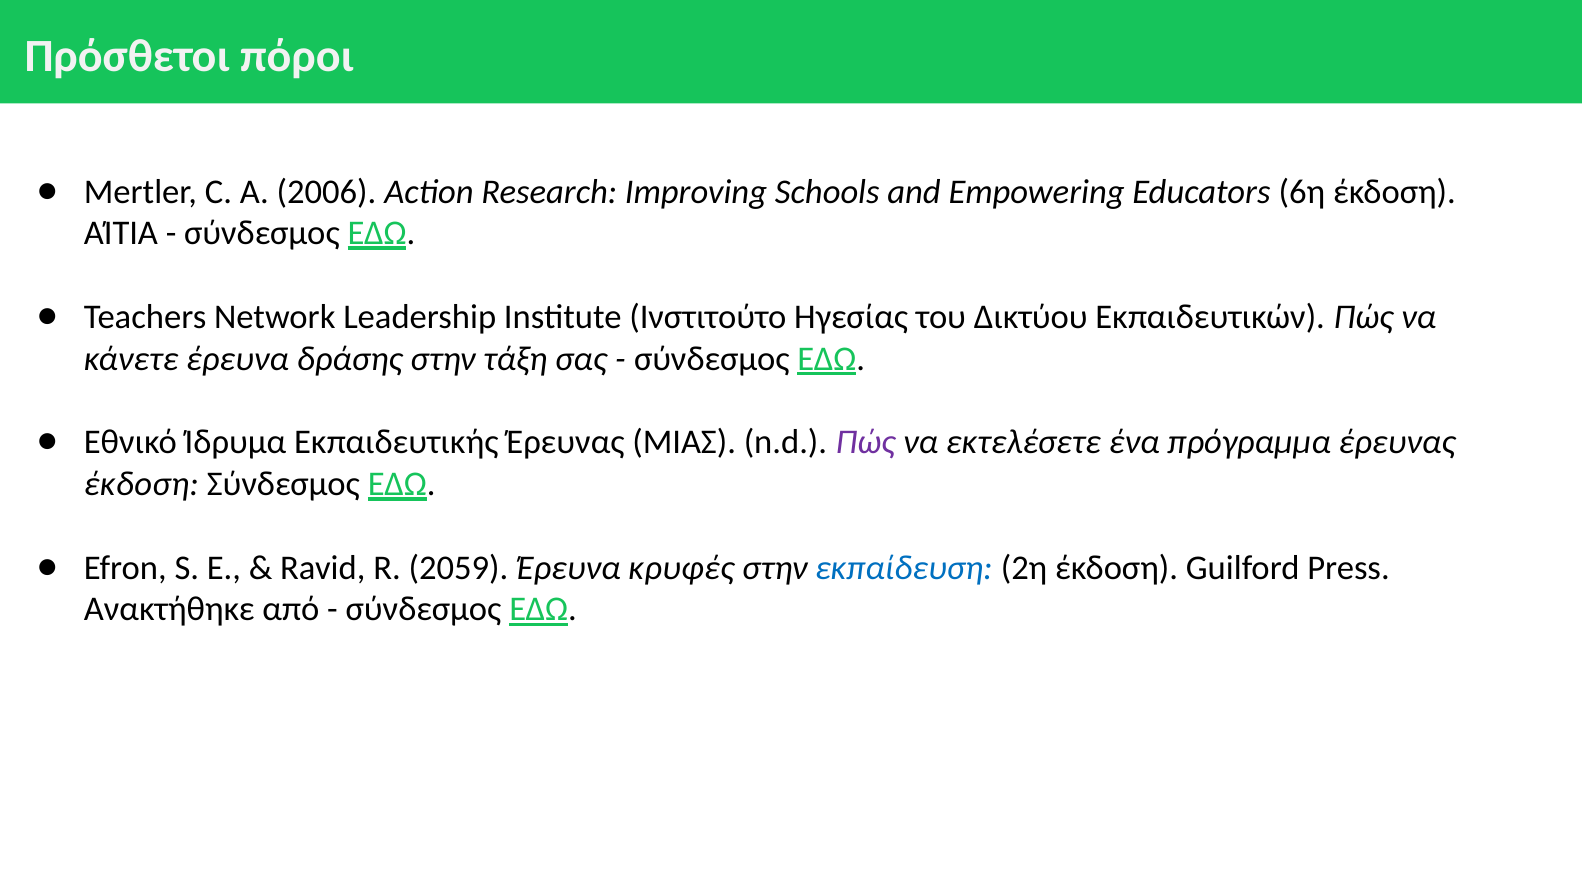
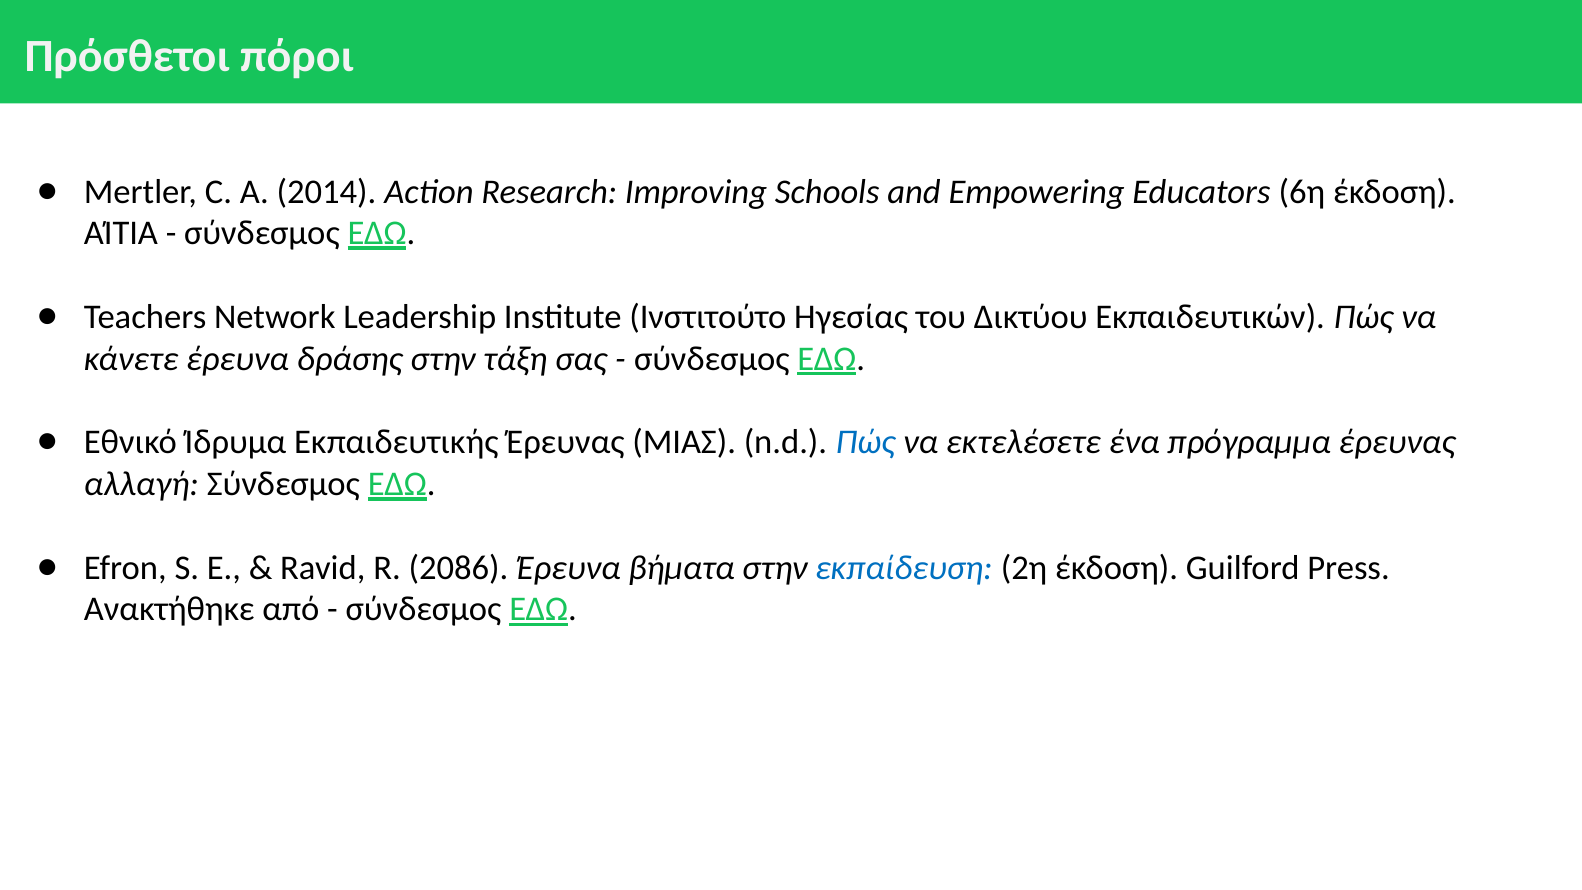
2006: 2006 -> 2014 (326, 192)
Πώς colour: purple -> blue (865, 442)
έκδοση: έκδοση -> αλλαγή (141, 484)
2059: 2059 -> 2086 (459, 568)
κρυφές: κρυφές -> βήματα (682, 568)
